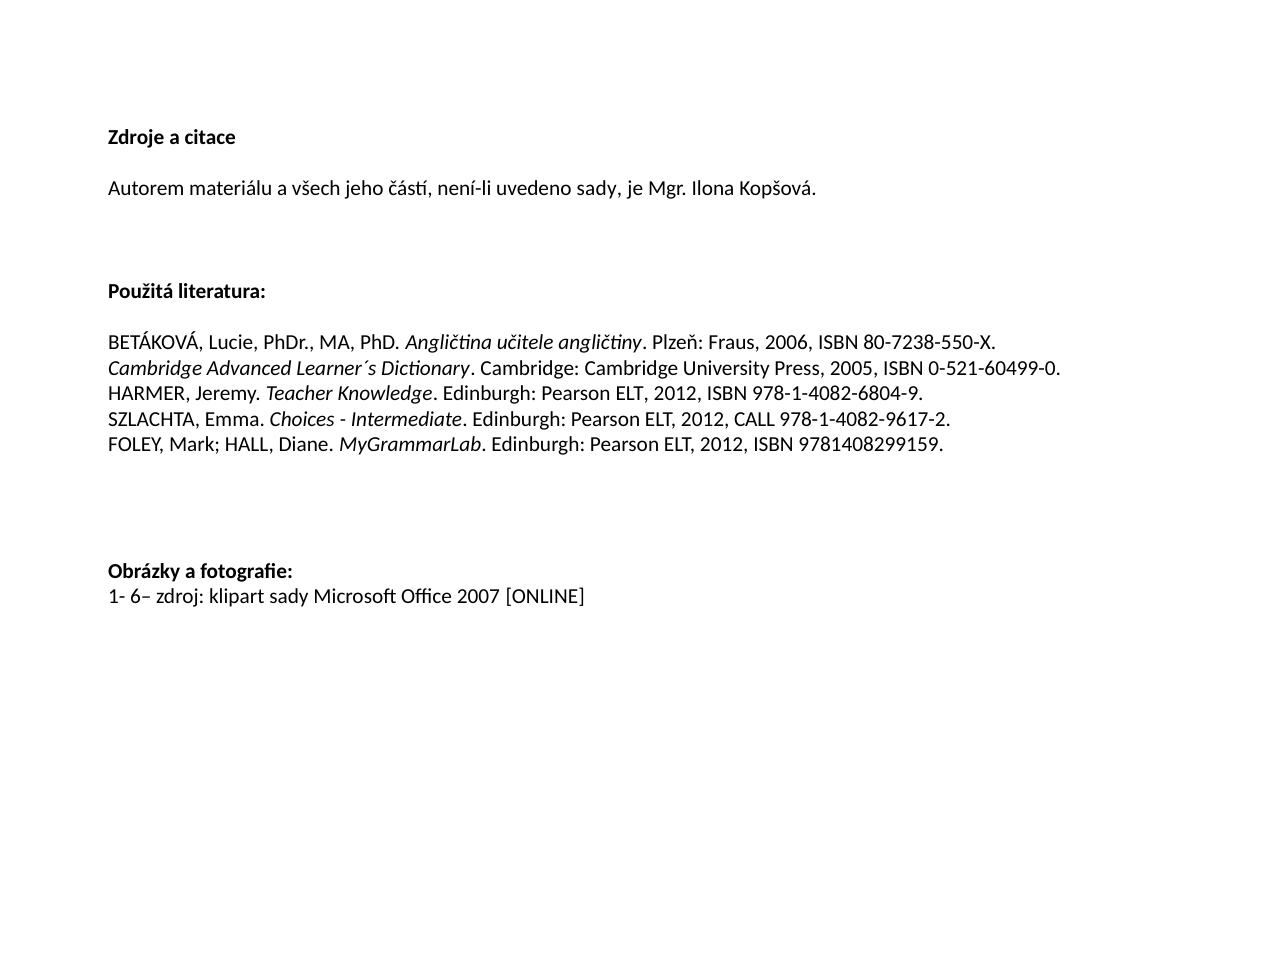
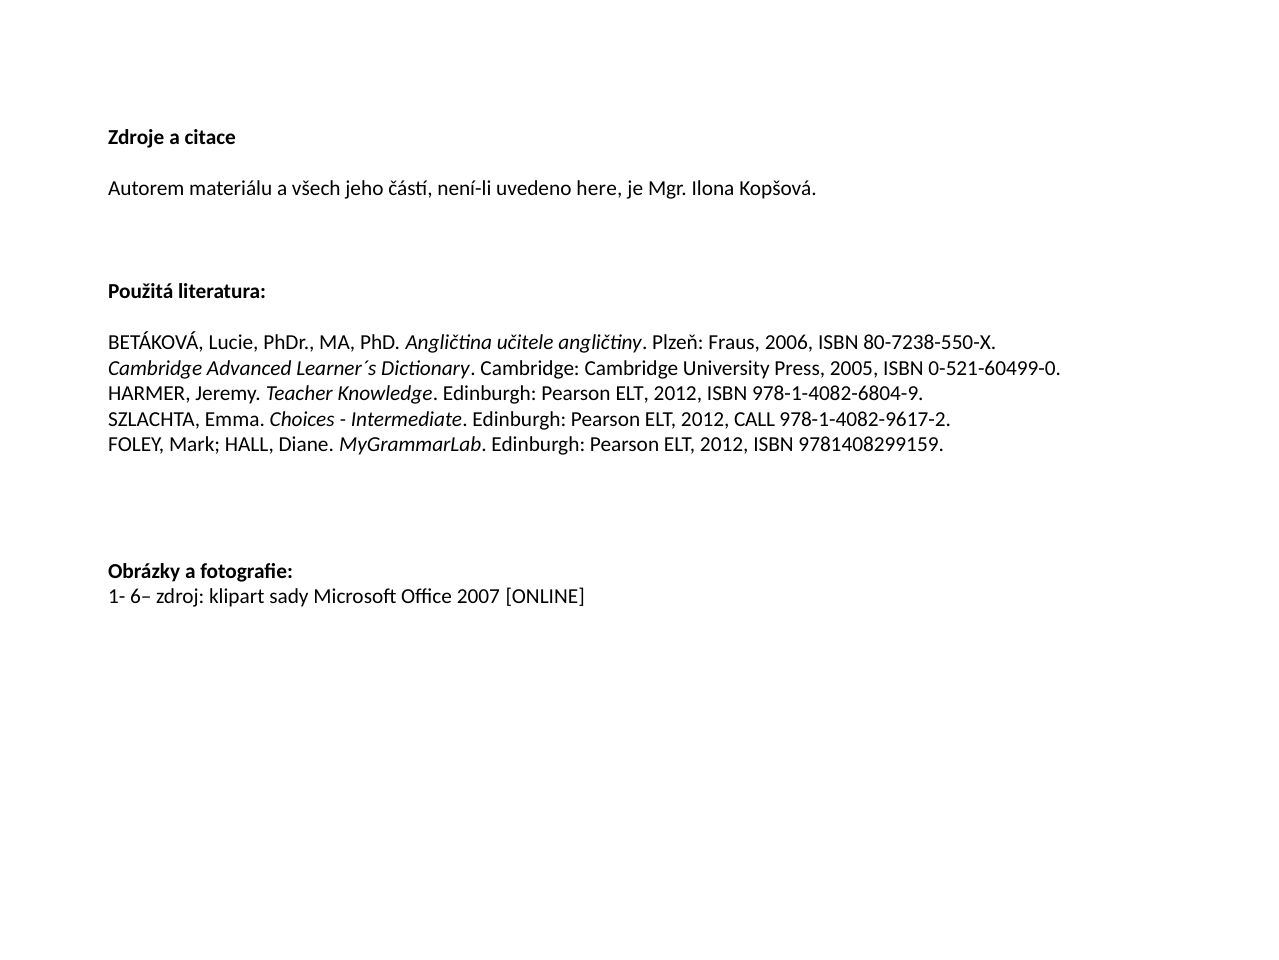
uvedeno sady: sady -> here (599, 189)
